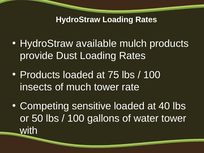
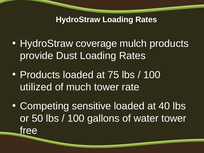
available: available -> coverage (96, 44)
insects: insects -> utilized (36, 87)
with: with -> free (29, 131)
